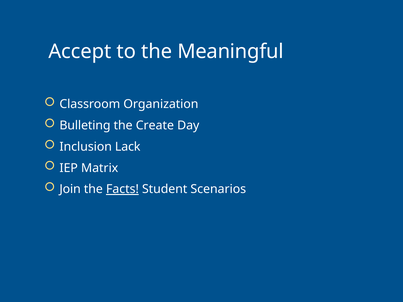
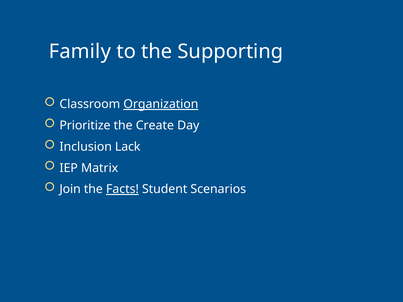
Accept: Accept -> Family (80, 52)
Meaningful: Meaningful -> Supporting (230, 52)
Organization underline: none -> present (161, 104)
Bulleting: Bulleting -> Prioritize (85, 126)
